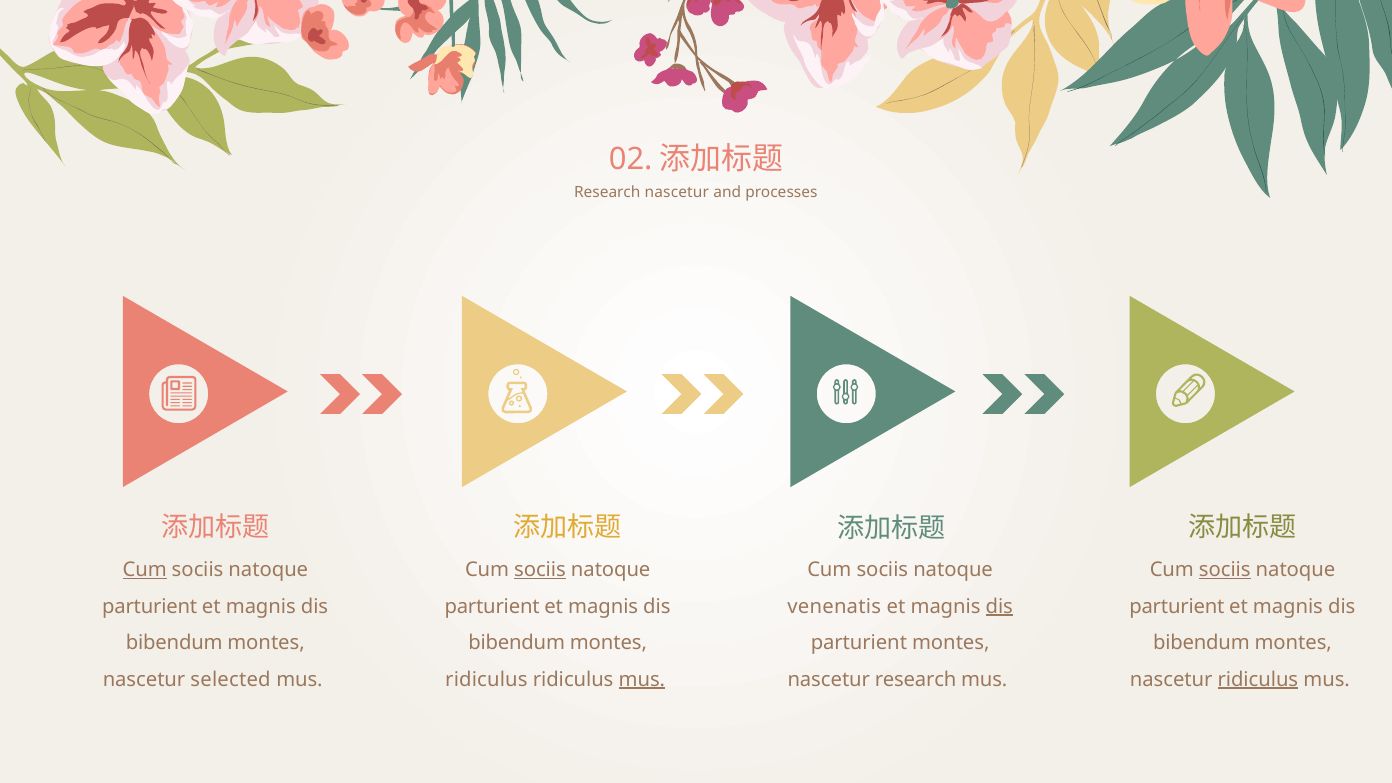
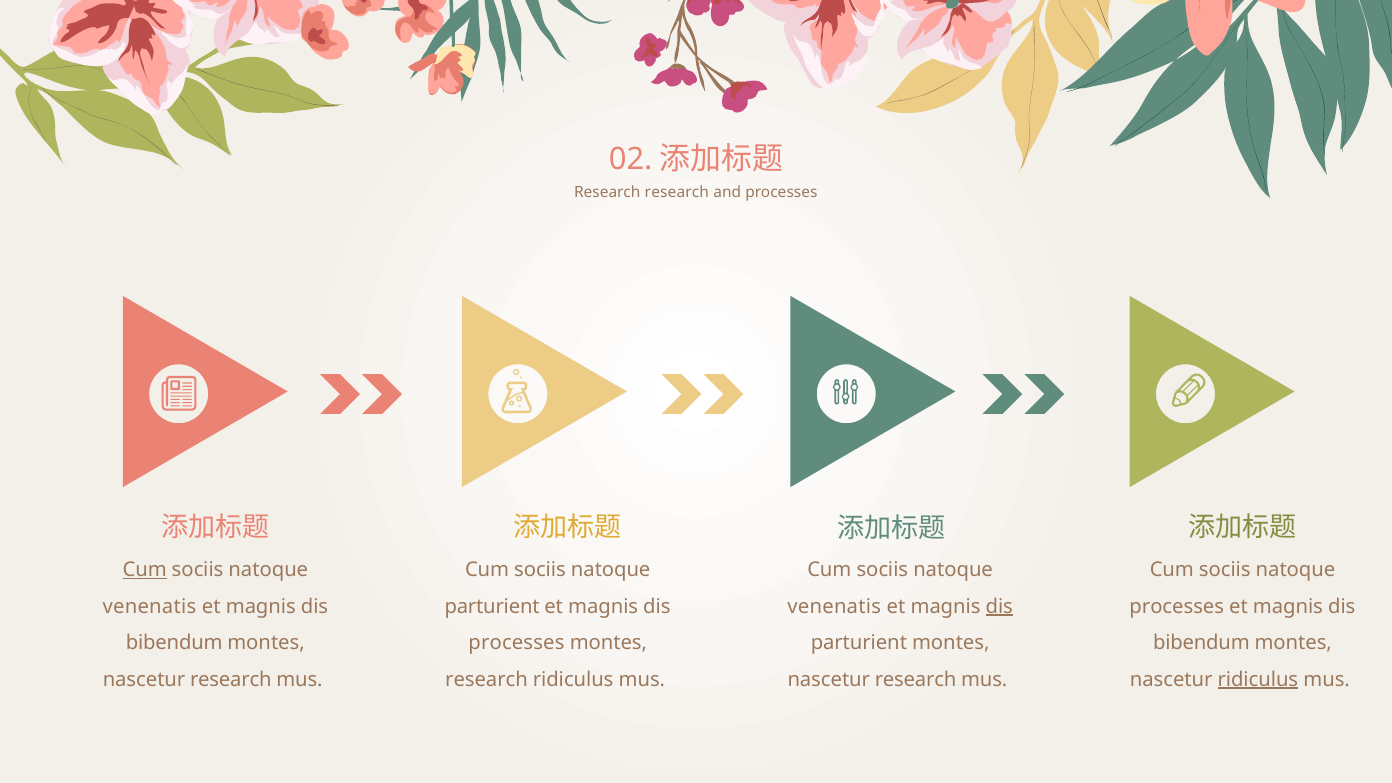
Research nascetur: nascetur -> research (677, 192)
sociis underline: present -> none (540, 570)
sociis underline: present -> none (1225, 570)
parturient: parturient -> venenatis (149, 606)
parturient: parturient -> processes (1177, 606)
bibendum: bibendum -> processes (516, 643)
selected: selected -> research (231, 679)
ridiculus: ridiculus -> research (487, 679)
mus underline: present -> none (642, 679)
